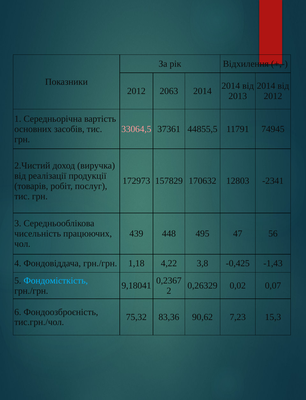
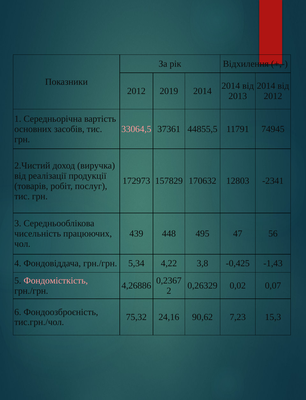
2063: 2063 -> 2019 (169, 91)
1,18: 1,18 -> 5,34 (136, 264)
Фондомісткість colour: light blue -> pink (56, 281)
9,18041: 9,18041 -> 4,26886 (136, 286)
83,36: 83,36 -> 24,16 (169, 318)
